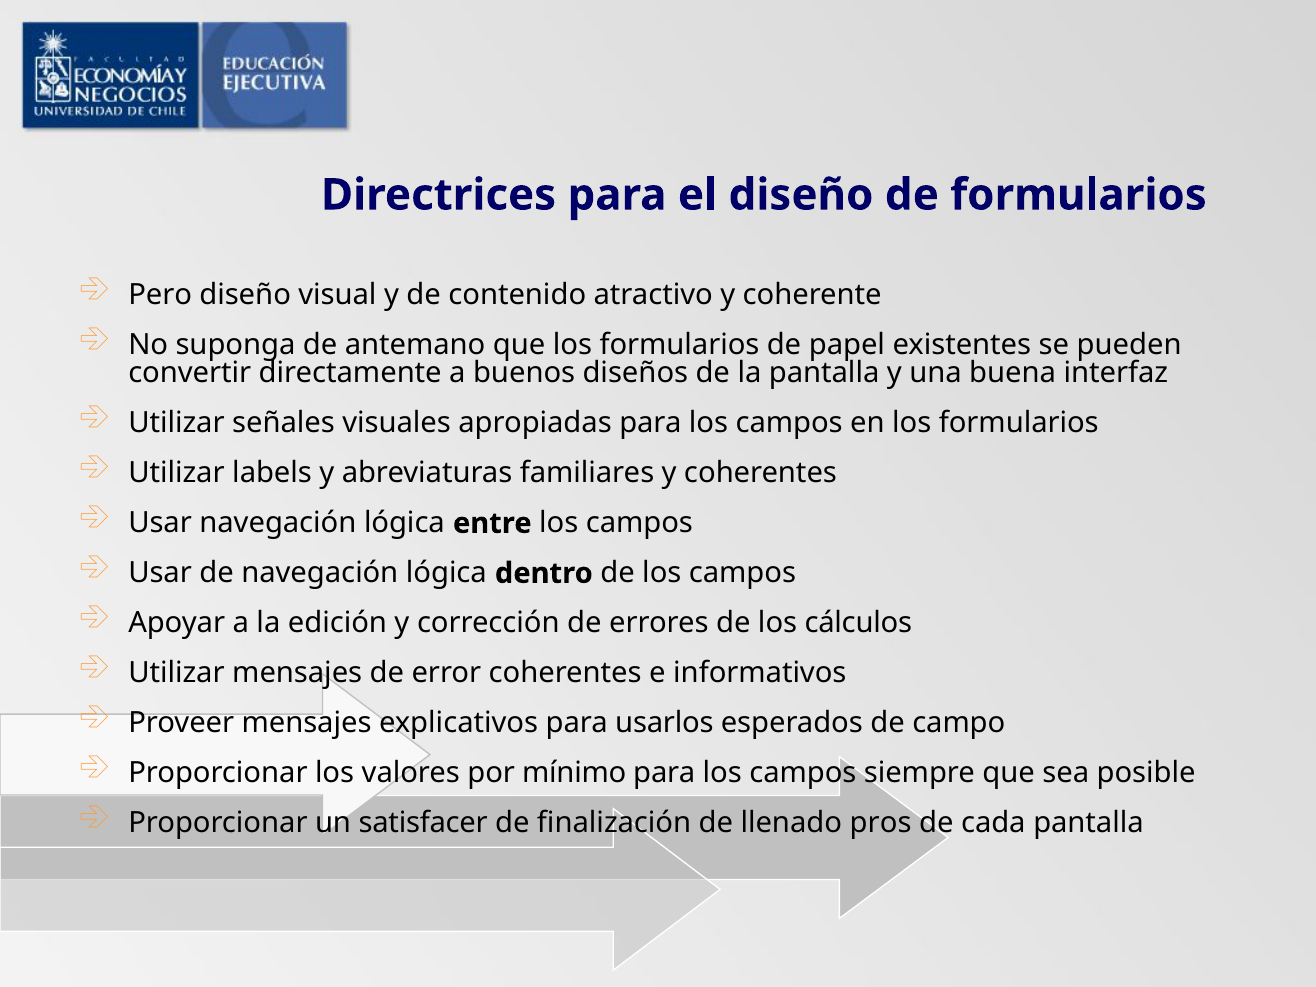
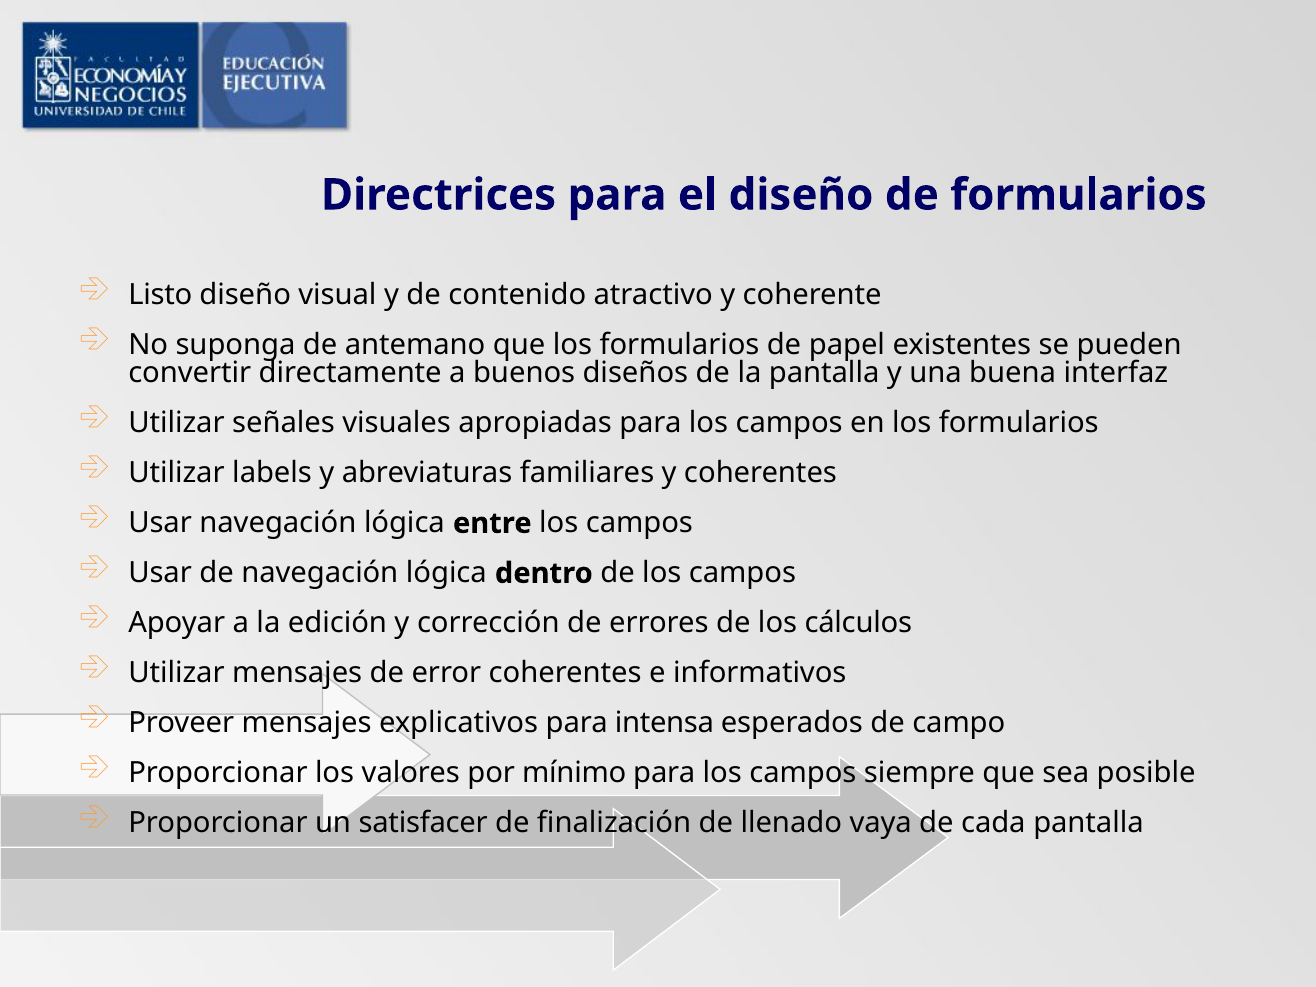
Pero: Pero -> Listo (160, 295)
usarlos: usarlos -> intensa (664, 723)
pros: pros -> vaya (881, 823)
